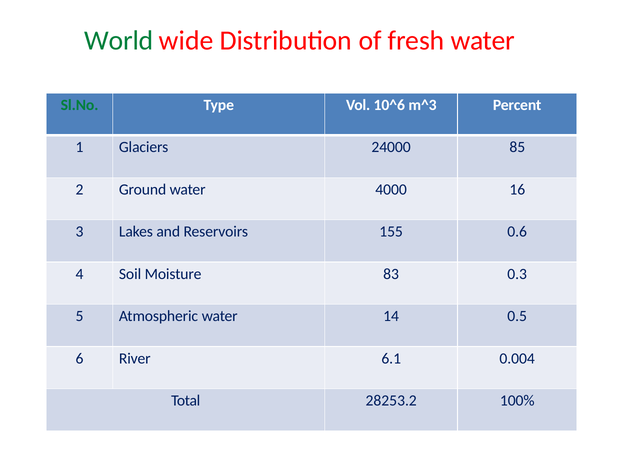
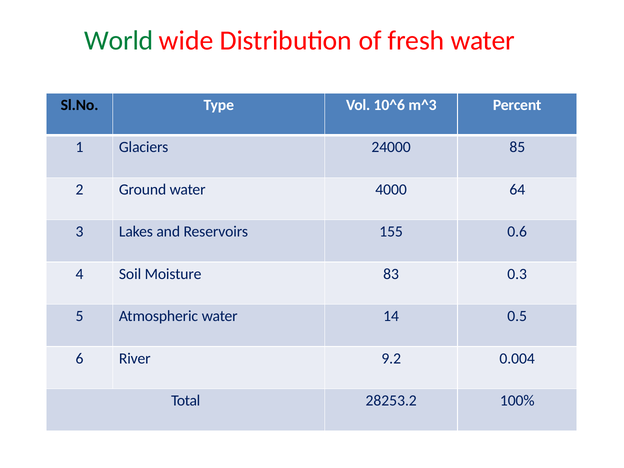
Sl.No colour: green -> black (80, 105)
16: 16 -> 64 (517, 189)
6.1: 6.1 -> 9.2 (391, 358)
